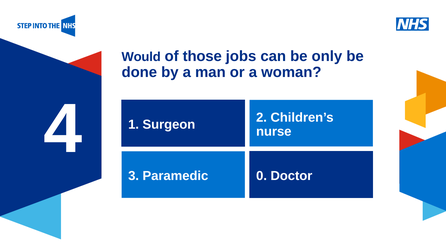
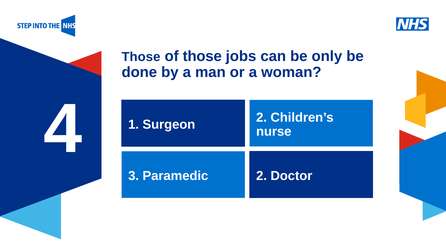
Would: Would -> Those (141, 57)
Paramedic 0: 0 -> 2 (262, 176)
